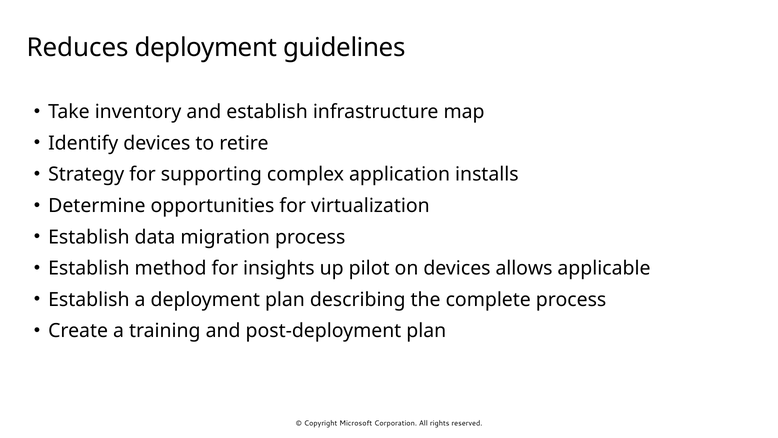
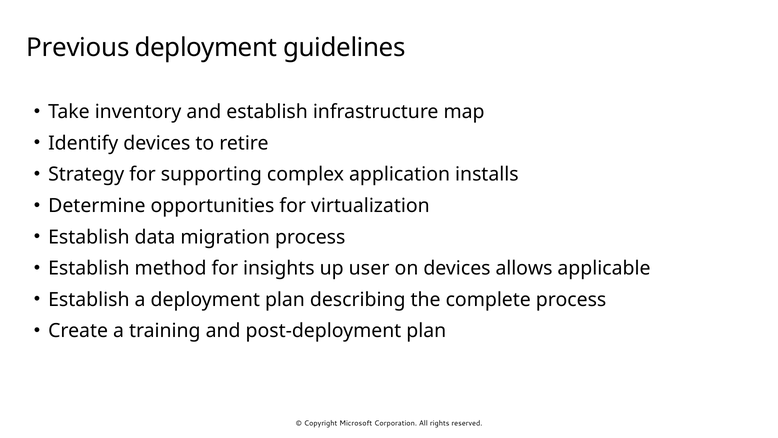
Reduces: Reduces -> Previous (78, 48)
pilot: pilot -> user (369, 268)
